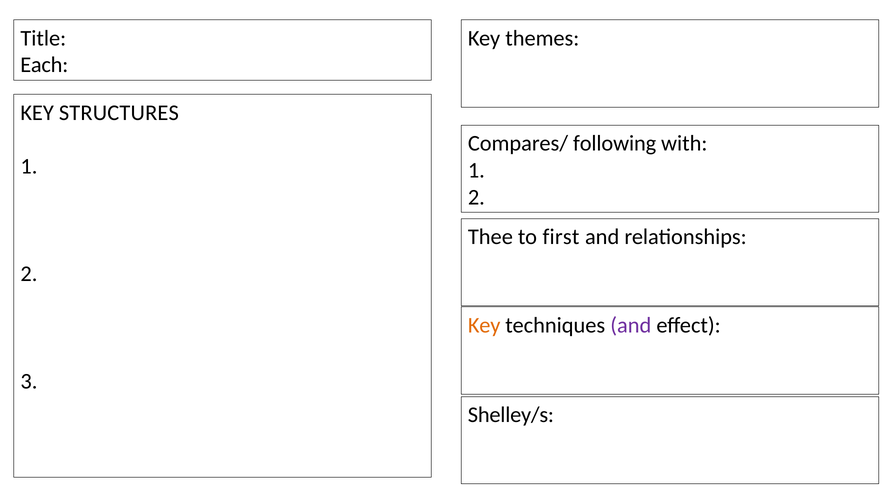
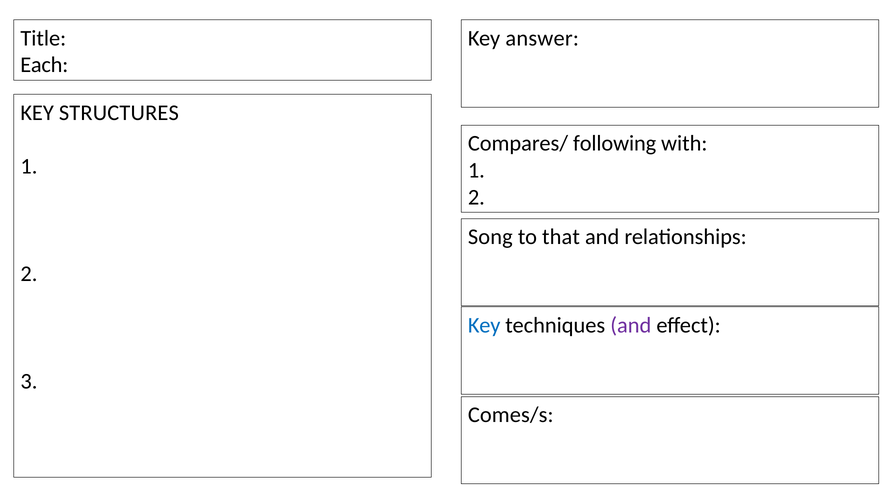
themes: themes -> answer (542, 38)
Thee: Thee -> Song (490, 237)
first: first -> that (561, 237)
Key colour: orange -> blue (484, 325)
Shelley/s: Shelley/s -> Comes/s (511, 415)
